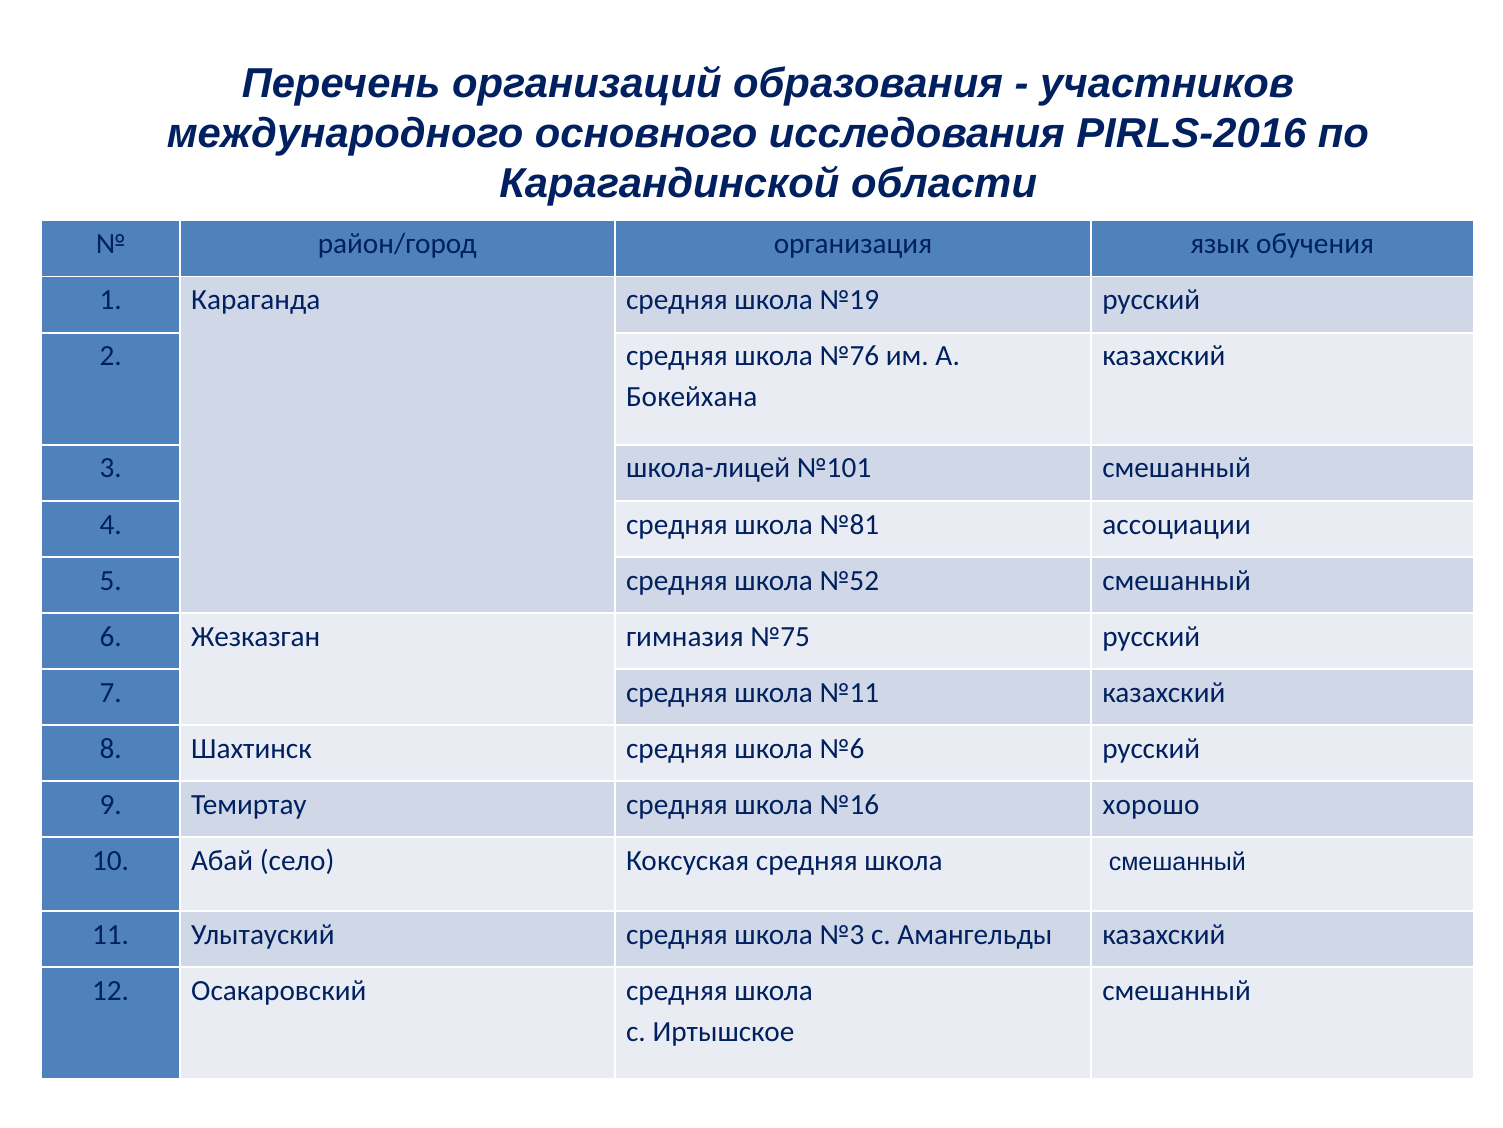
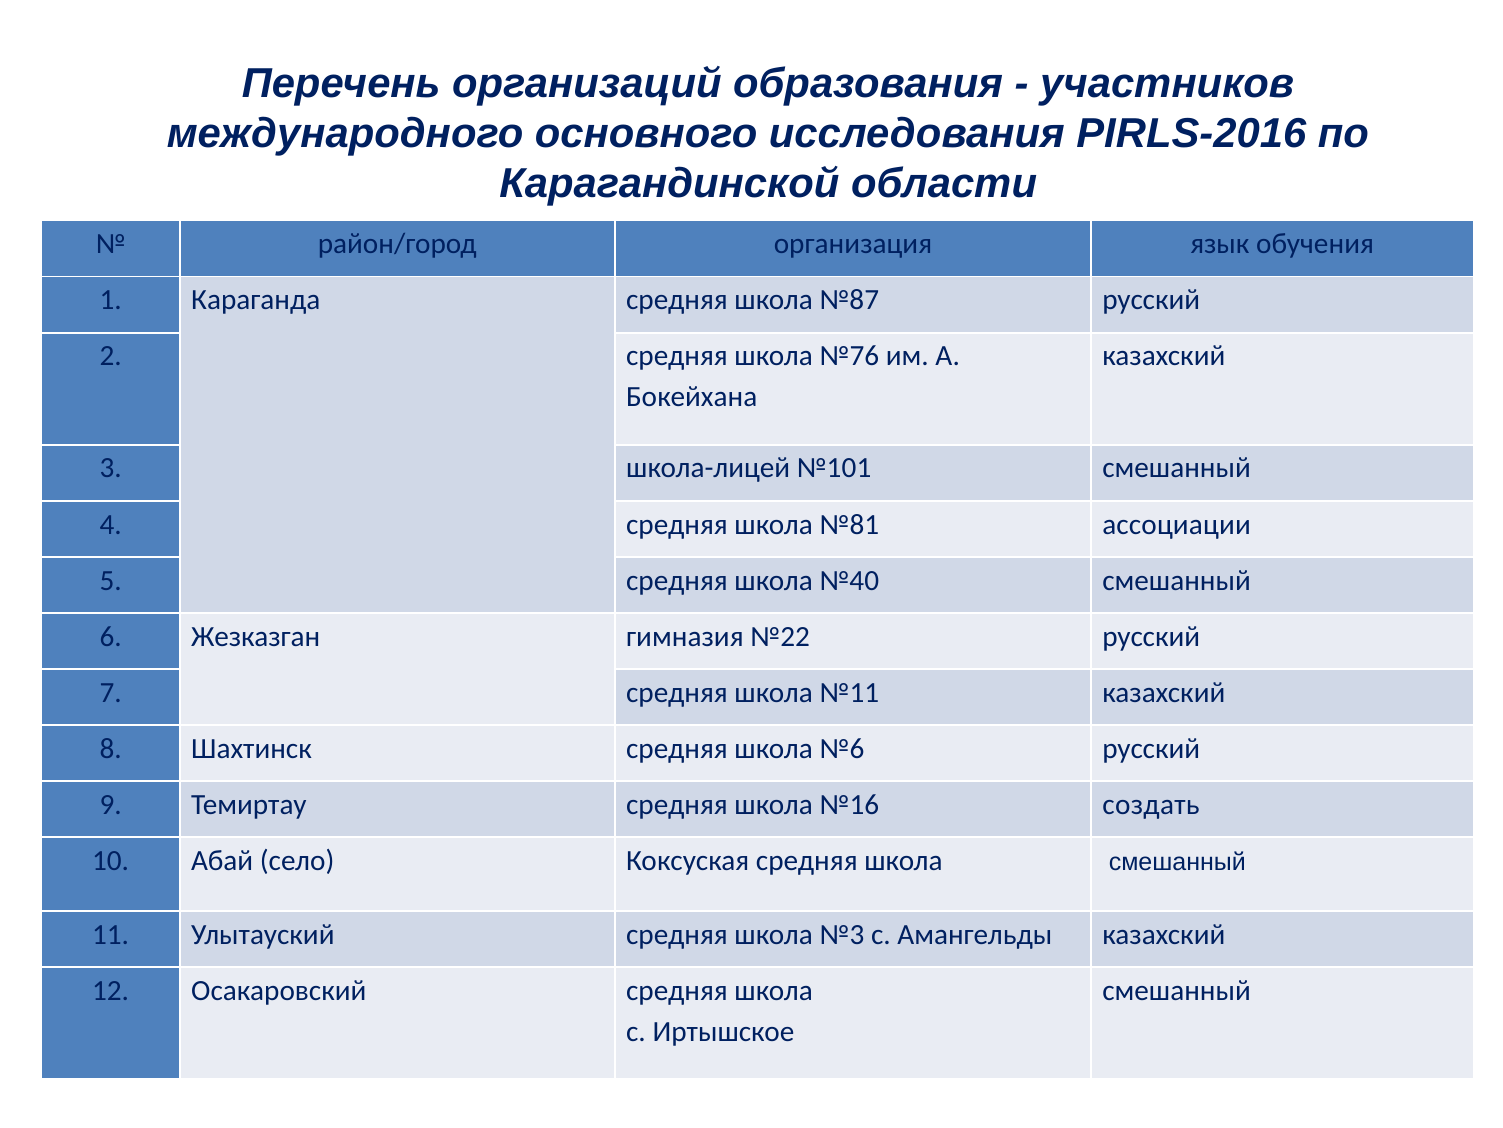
№19: №19 -> №87 (849, 300)
№52: №52 -> №40 (849, 580)
№75: №75 -> №22 (780, 636)
хорошо: хорошо -> создать (1151, 804)
